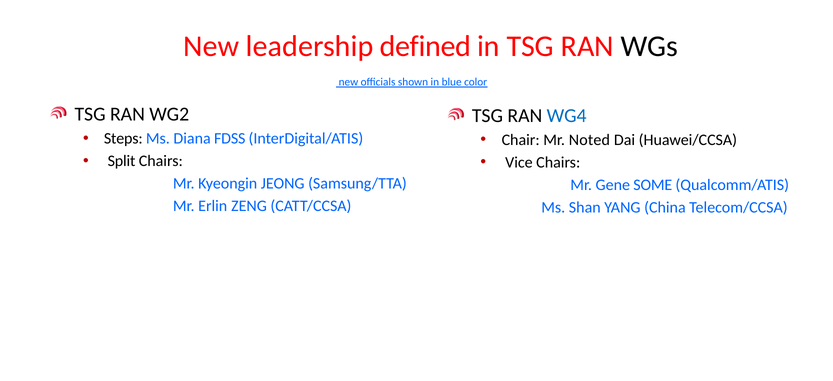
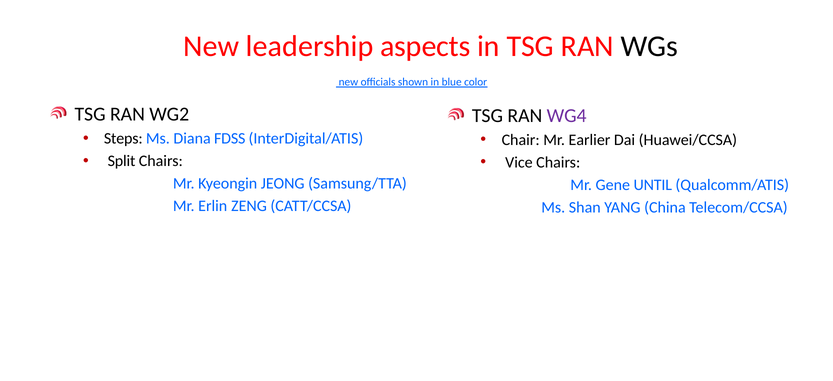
defined: defined -> aspects (425, 47)
WG4 colour: blue -> purple (567, 116)
Noted: Noted -> Earlier (589, 140)
SOME: SOME -> UNTIL (653, 185)
